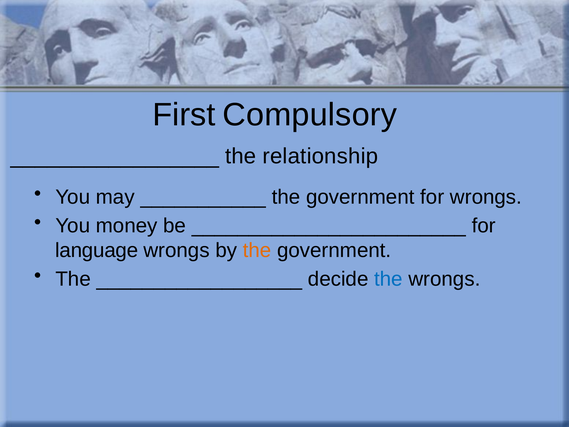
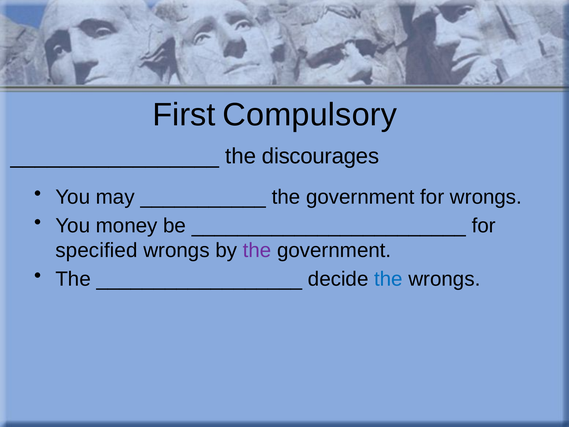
relationship: relationship -> discourages (321, 156)
language: language -> specified (97, 250)
the colour: orange -> purple (257, 250)
